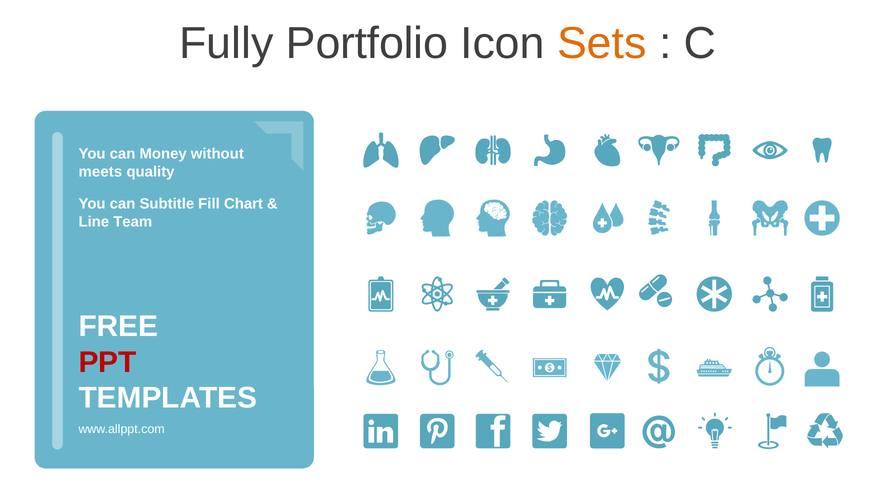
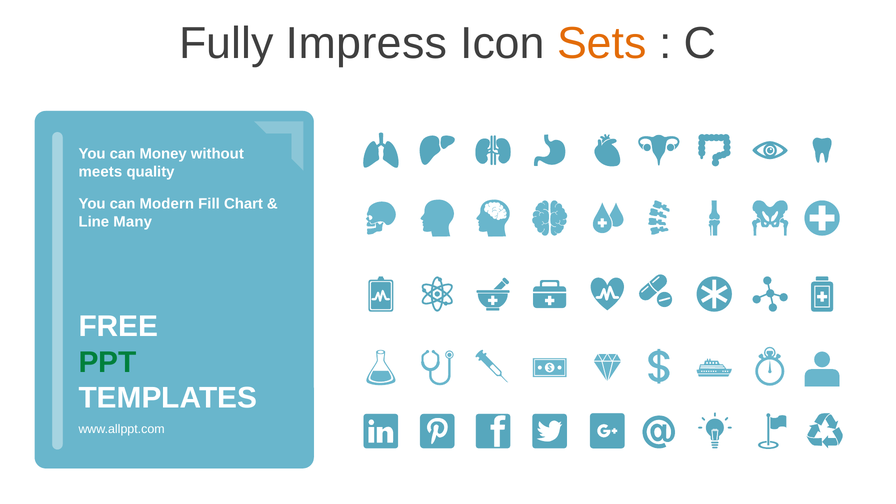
Portfolio: Portfolio -> Impress (367, 43)
Subtitle: Subtitle -> Modern (167, 204)
Team: Team -> Many (133, 222)
PPT colour: red -> green (108, 362)
